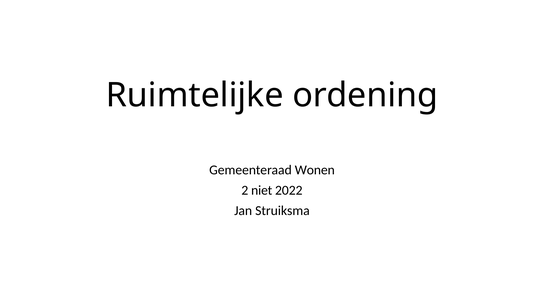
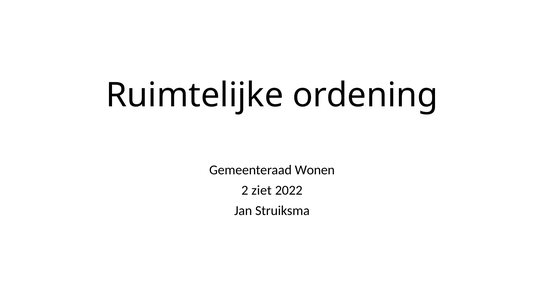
niet: niet -> ziet (262, 190)
